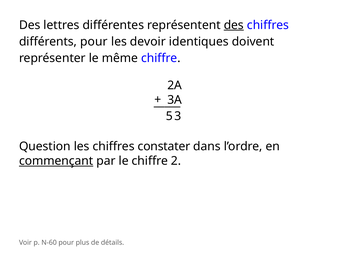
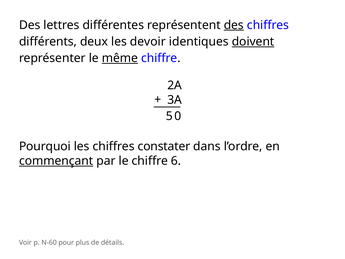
différents pour: pour -> deux (94, 42)
doivent underline: none -> present (253, 42)
même underline: none -> present (120, 58)
3: 3 -> 0 (178, 116)
Question: Question -> Pourquoi (45, 146)
2: 2 -> 6 (176, 161)
